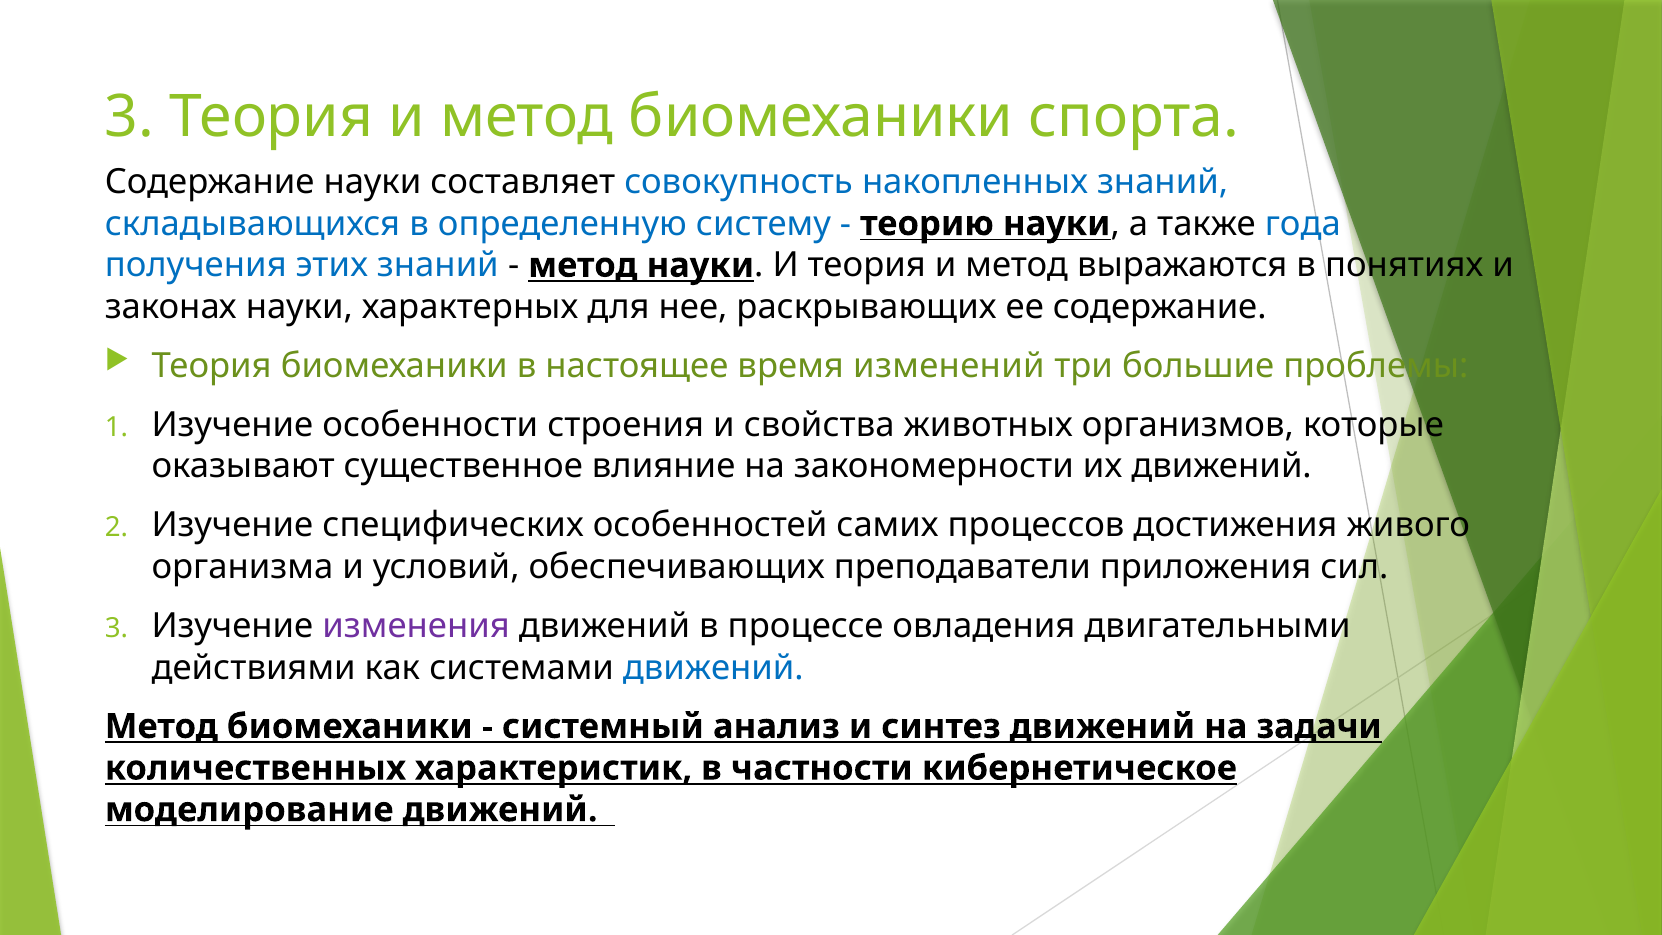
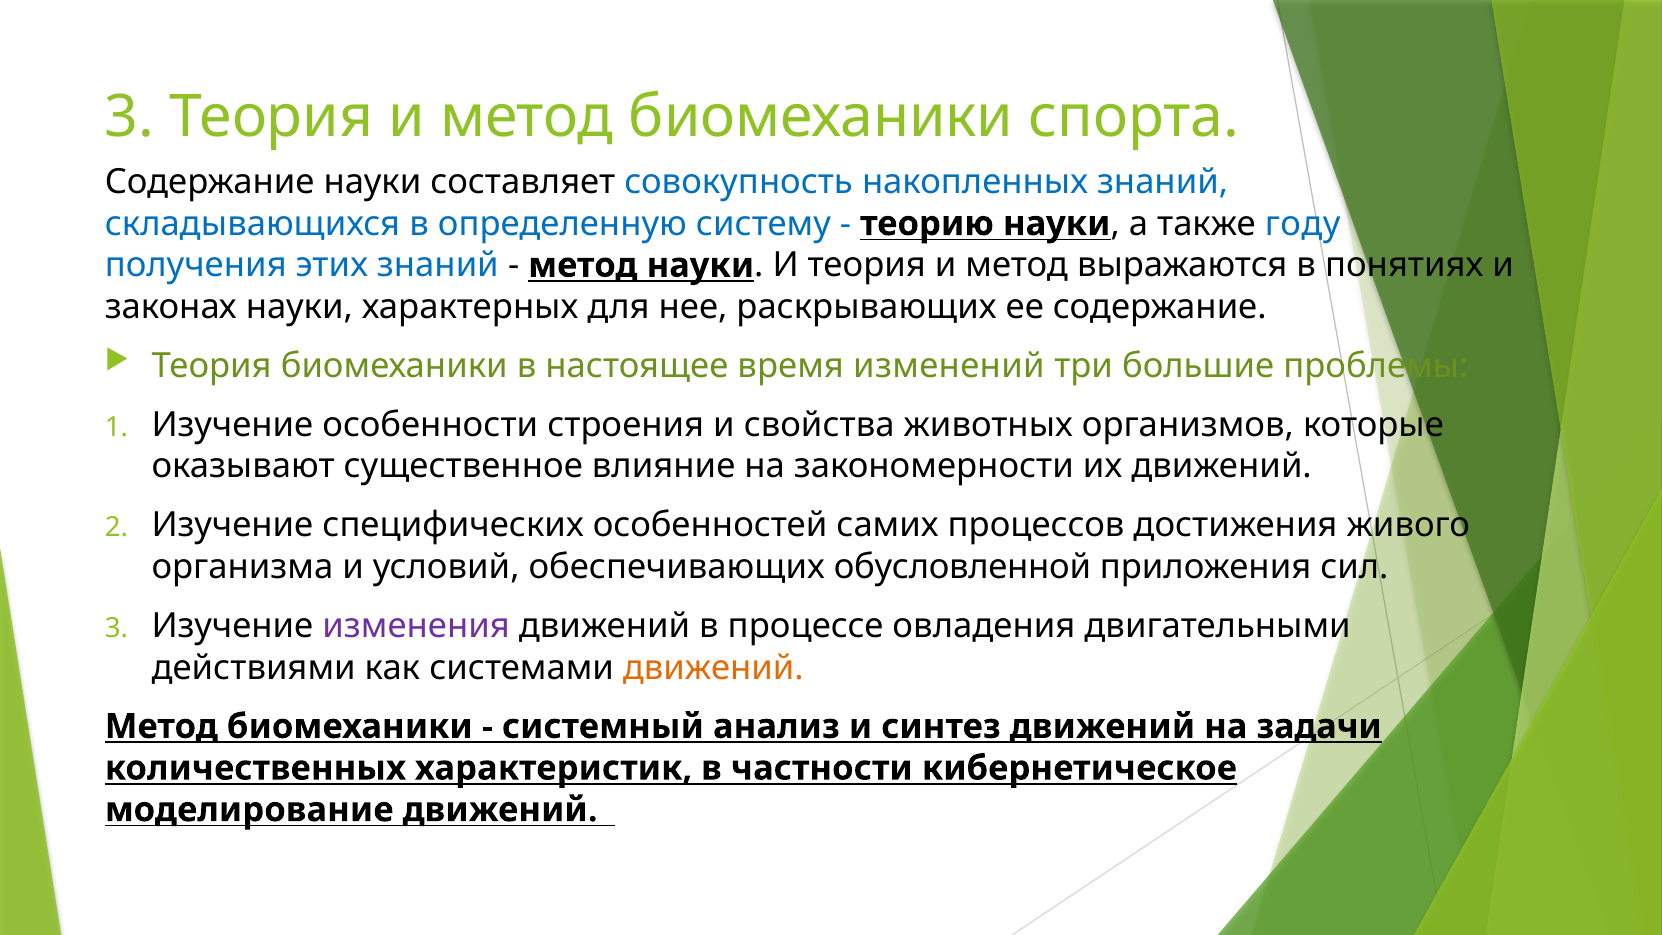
года: года -> году (1303, 224)
преподаватели: преподаватели -> обусловленной (962, 567)
движений colour: blue -> orange (713, 668)
